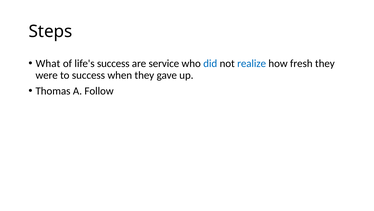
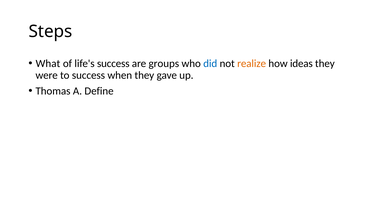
service: service -> groups (164, 63)
realize colour: blue -> orange (252, 63)
fresh: fresh -> ideas (301, 63)
Follow: Follow -> Define (99, 91)
